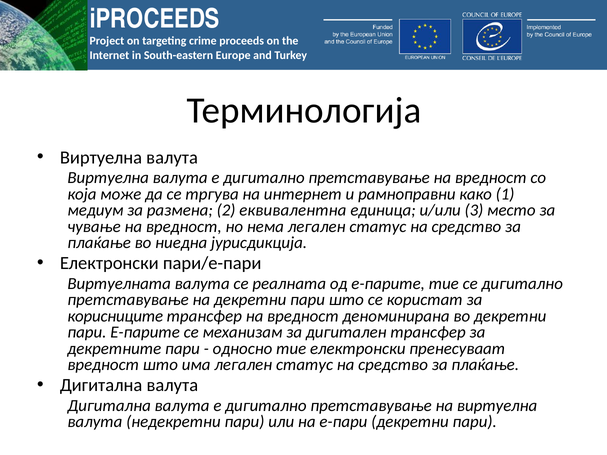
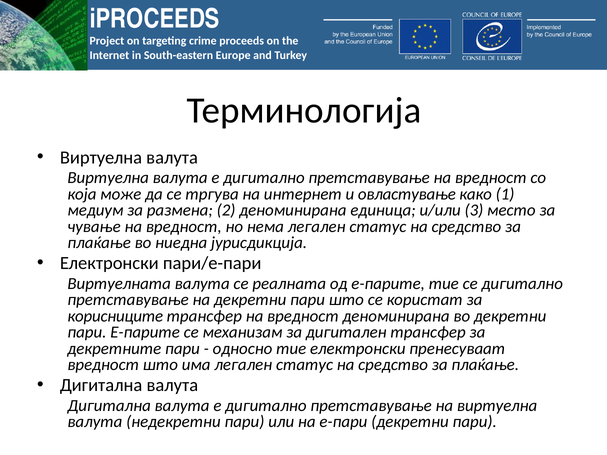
рамноправни: рамноправни -> овластување (407, 194)
2 еквивалентна: еквивалентна -> деноминирана (293, 210)
